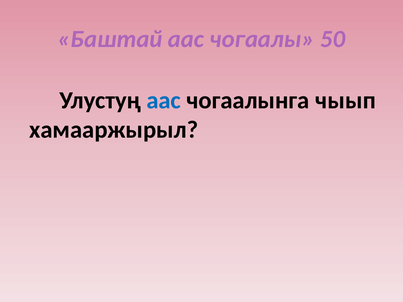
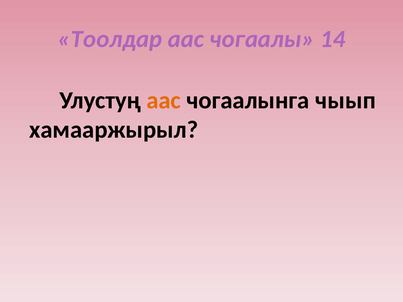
Баштай: Баштай -> Тоолдар (110, 39)
50: 50 -> 14 (333, 39)
аас colour: blue -> orange (164, 100)
